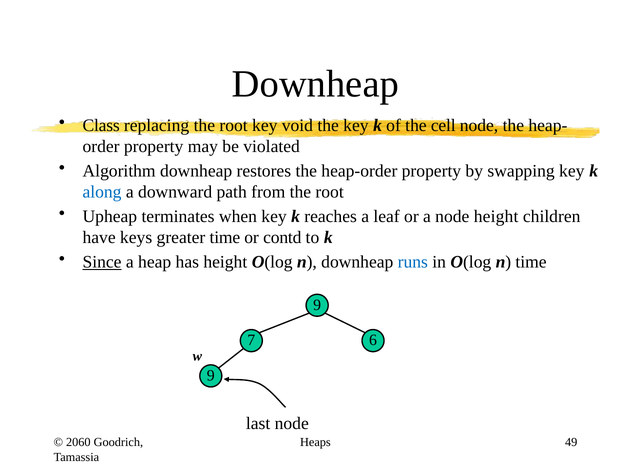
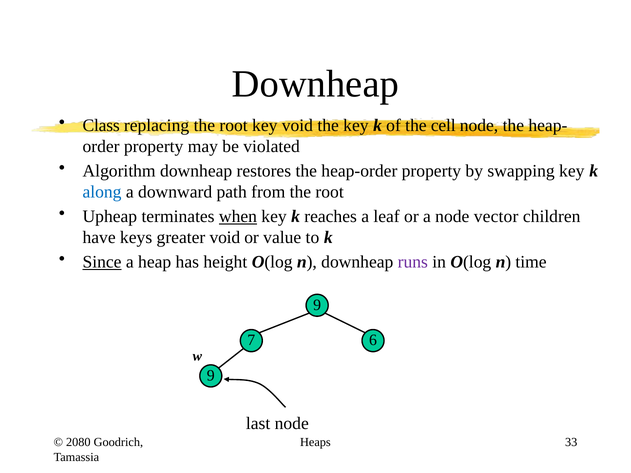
when underline: none -> present (238, 217)
node height: height -> vector (496, 217)
greater time: time -> void (225, 238)
contd: contd -> value (282, 238)
runs colour: blue -> purple (413, 262)
2060: 2060 -> 2080 (78, 443)
49: 49 -> 33 (571, 443)
